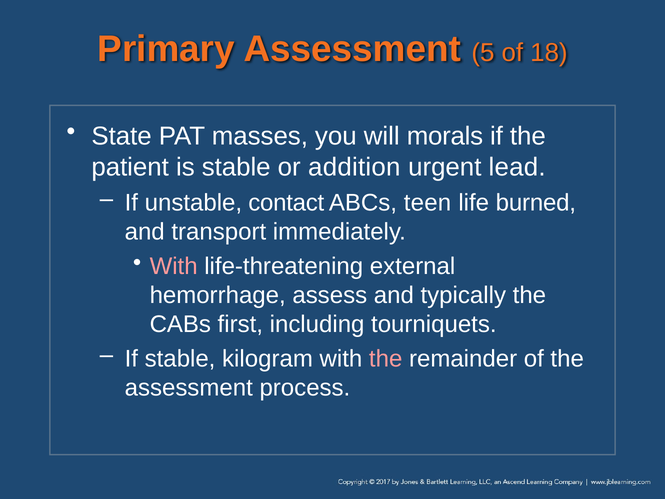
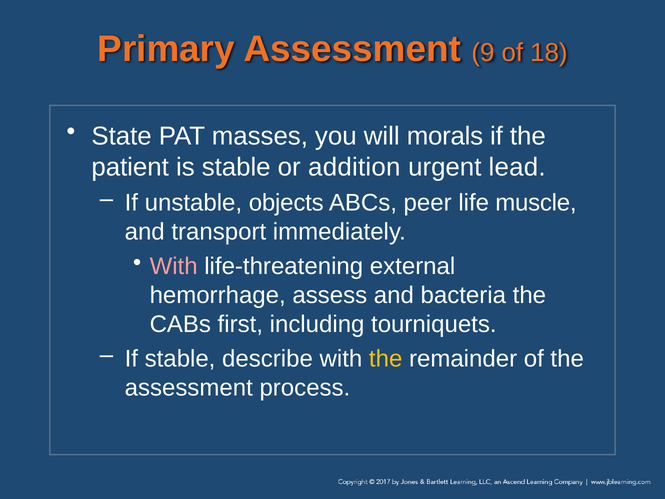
5: 5 -> 9 (483, 53)
contact: contact -> objects (286, 203)
teen: teen -> peer (428, 203)
burned: burned -> muscle (536, 203)
typically: typically -> bacteria (463, 295)
kilogram: kilogram -> describe (268, 359)
the colour: pink -> yellow (386, 359)
